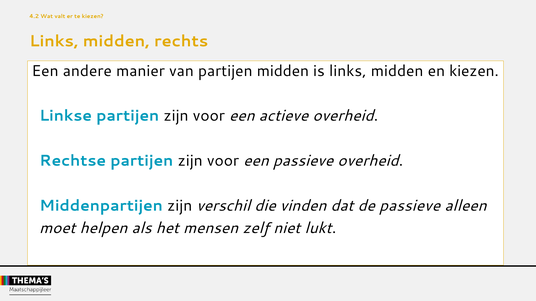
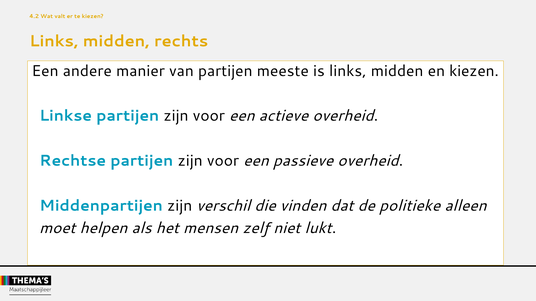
partijen midden: midden -> meeste (283, 71)
de passieve: passieve -> politieke (410, 206)
